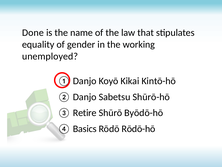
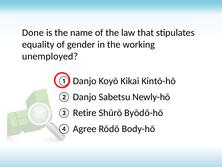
Shūrō-hō: Shūrō-hō -> Newly-hō (151, 97)
Basics: Basics -> Agree (85, 128)
Rōdō-hō: Rōdō-hō -> Body-hō (138, 128)
